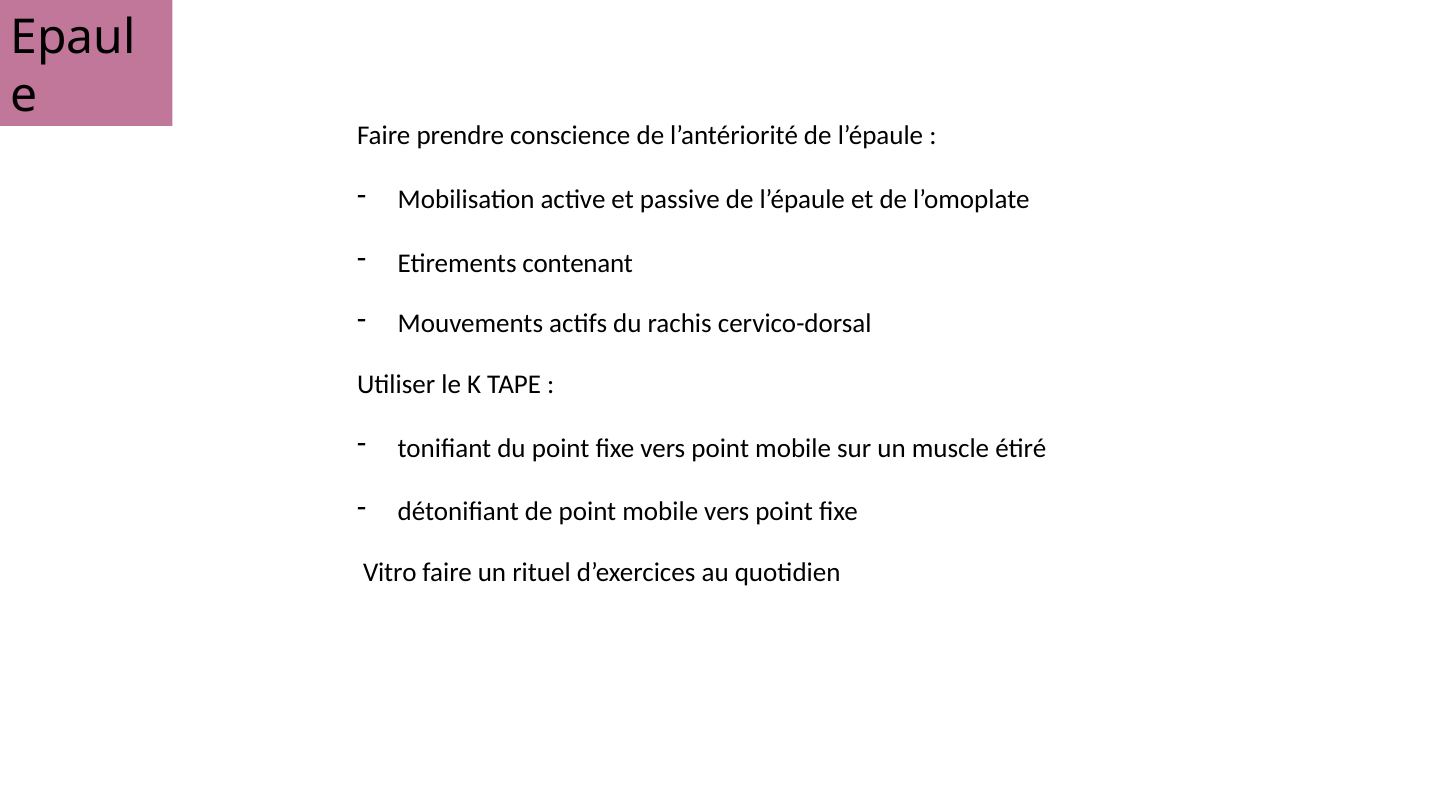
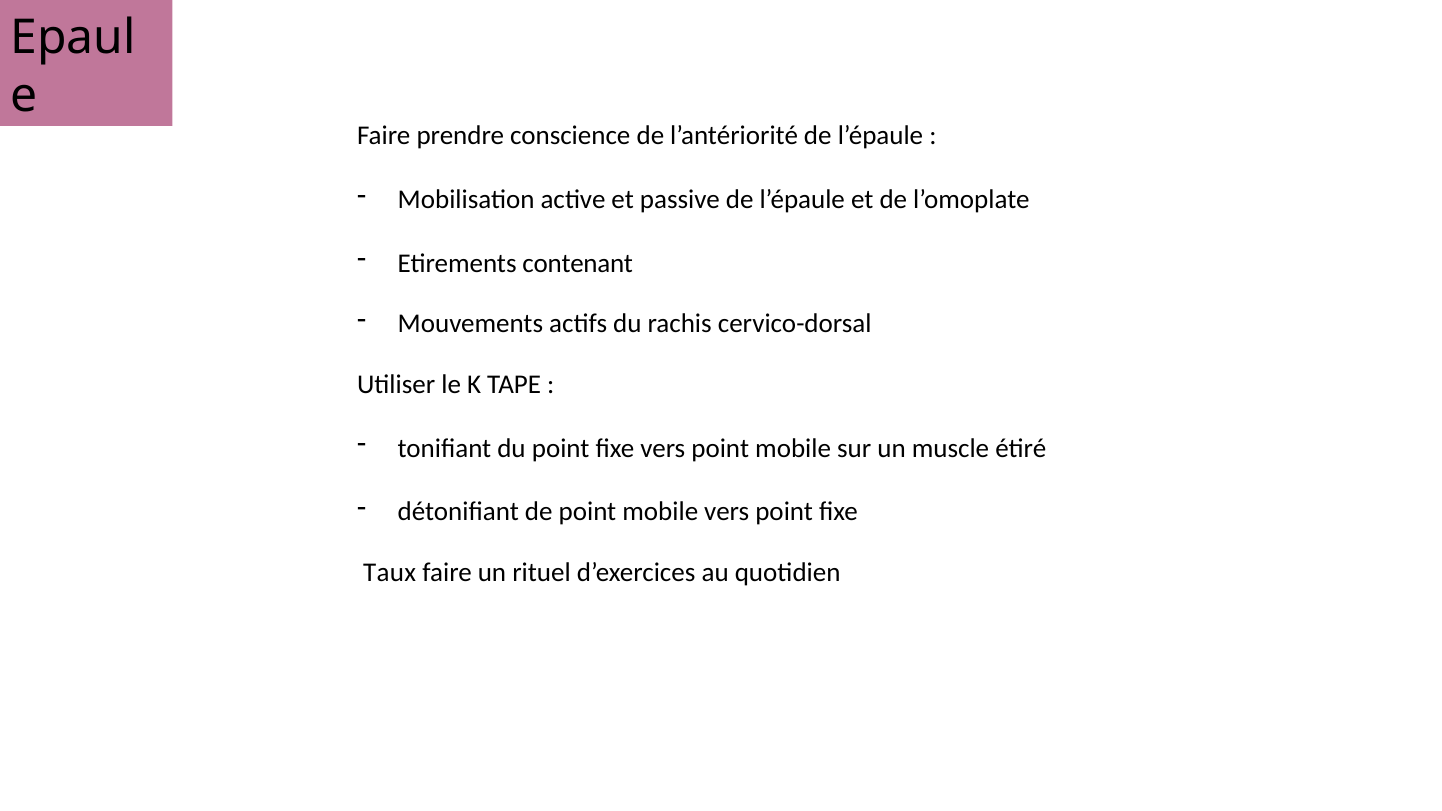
Vitro: Vitro -> Taux (390, 573)
